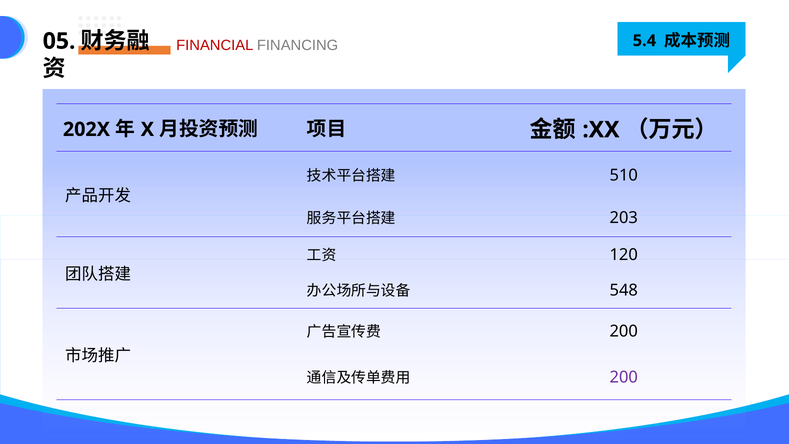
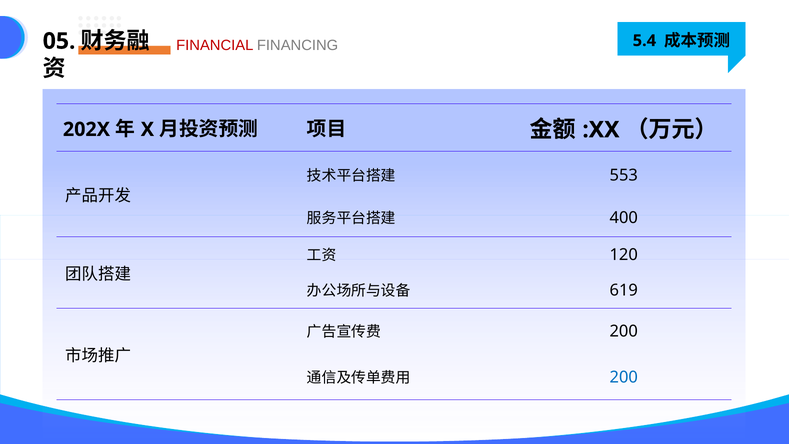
510: 510 -> 553 (624, 175)
203: 203 -> 400 (624, 218)
548: 548 -> 619 (624, 290)
200 colour: purple -> blue (624, 377)
